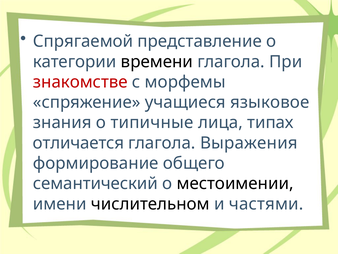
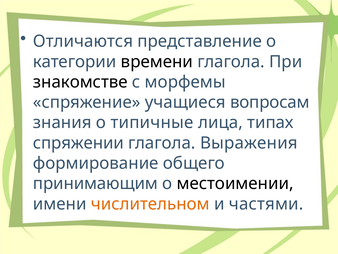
Спрягаемой: Спрягаемой -> Отличаются (83, 41)
знакомстве colour: red -> black (80, 82)
языковое: языковое -> вопросам (270, 102)
отличается: отличается -> спряжении (78, 143)
семантический: семантический -> принимающим (95, 183)
числительном colour: black -> orange (150, 204)
